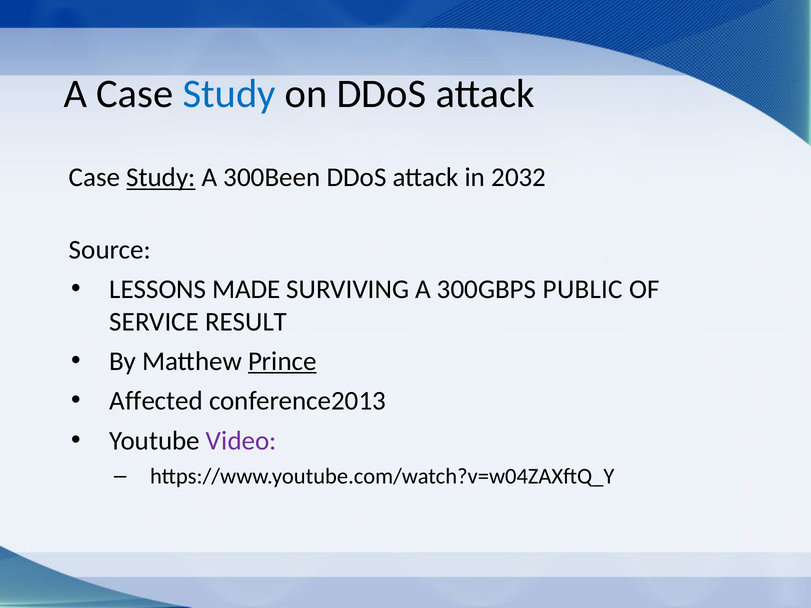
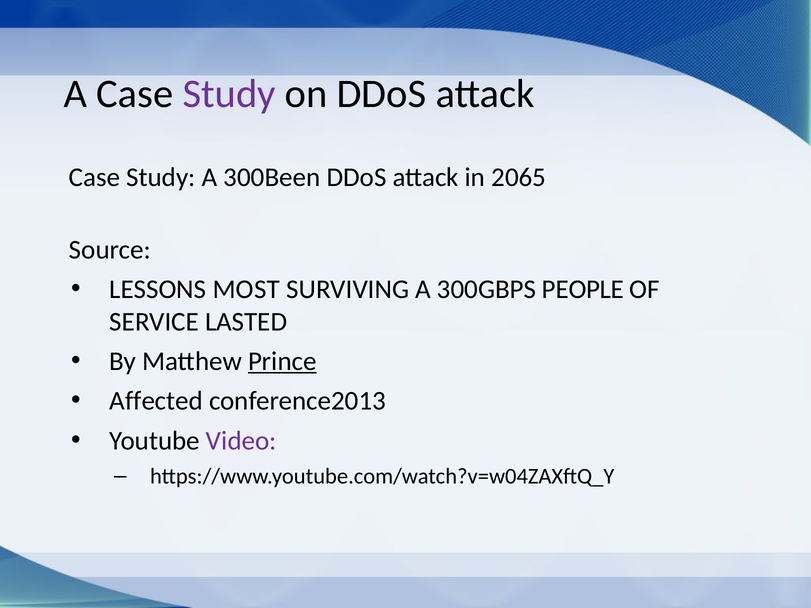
Study colour: blue -> purple (229, 94)
Study underline: present -> none (161, 178)
2032: 2032 -> 2065 (519, 178)
MADE: MADE -> MOST (246, 289)
PUBLIC: PUBLIC -> PEOPLE (583, 289)
RESULT: RESULT -> LASTED (246, 322)
